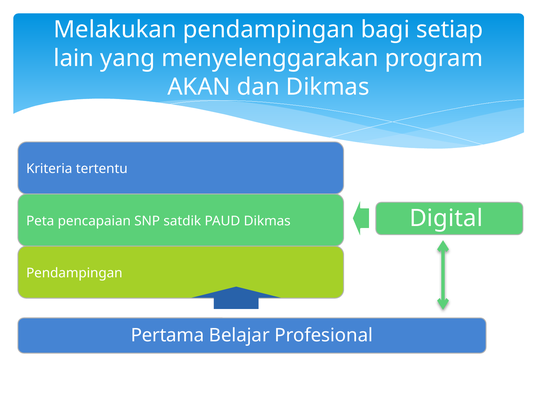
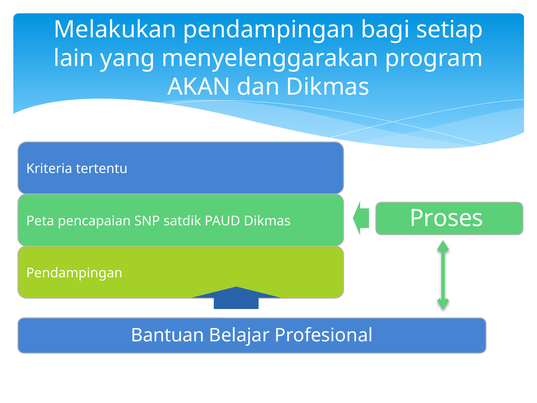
Digital: Digital -> Proses (446, 218)
Pertama: Pertama -> Bantuan (168, 335)
